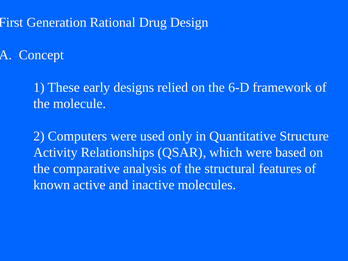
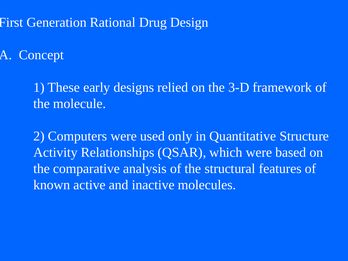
6-D: 6-D -> 3-D (239, 87)
